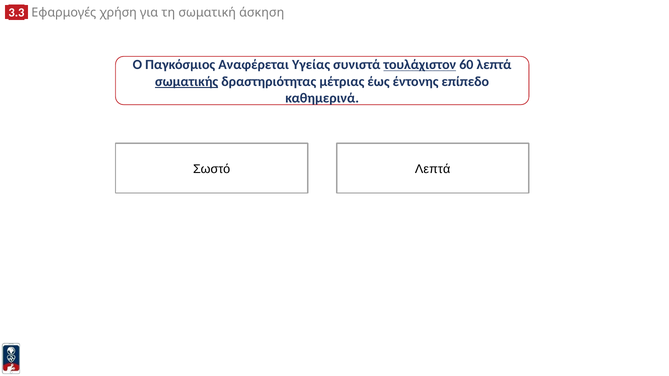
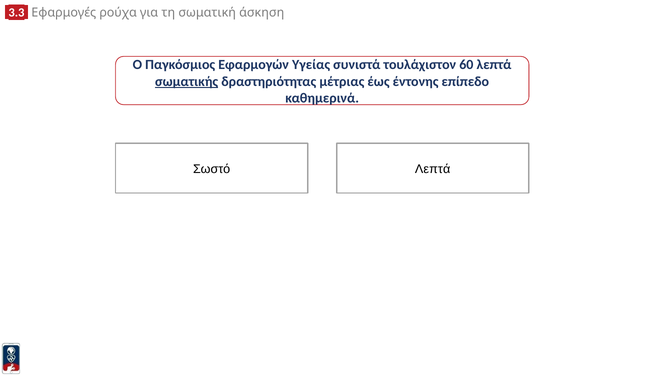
χρήση: χρήση -> ρούχα (118, 12)
Αναφέρεται: Αναφέρεται -> Εφαρμογών (254, 65)
τουλάχιστον underline: present -> none (420, 65)
